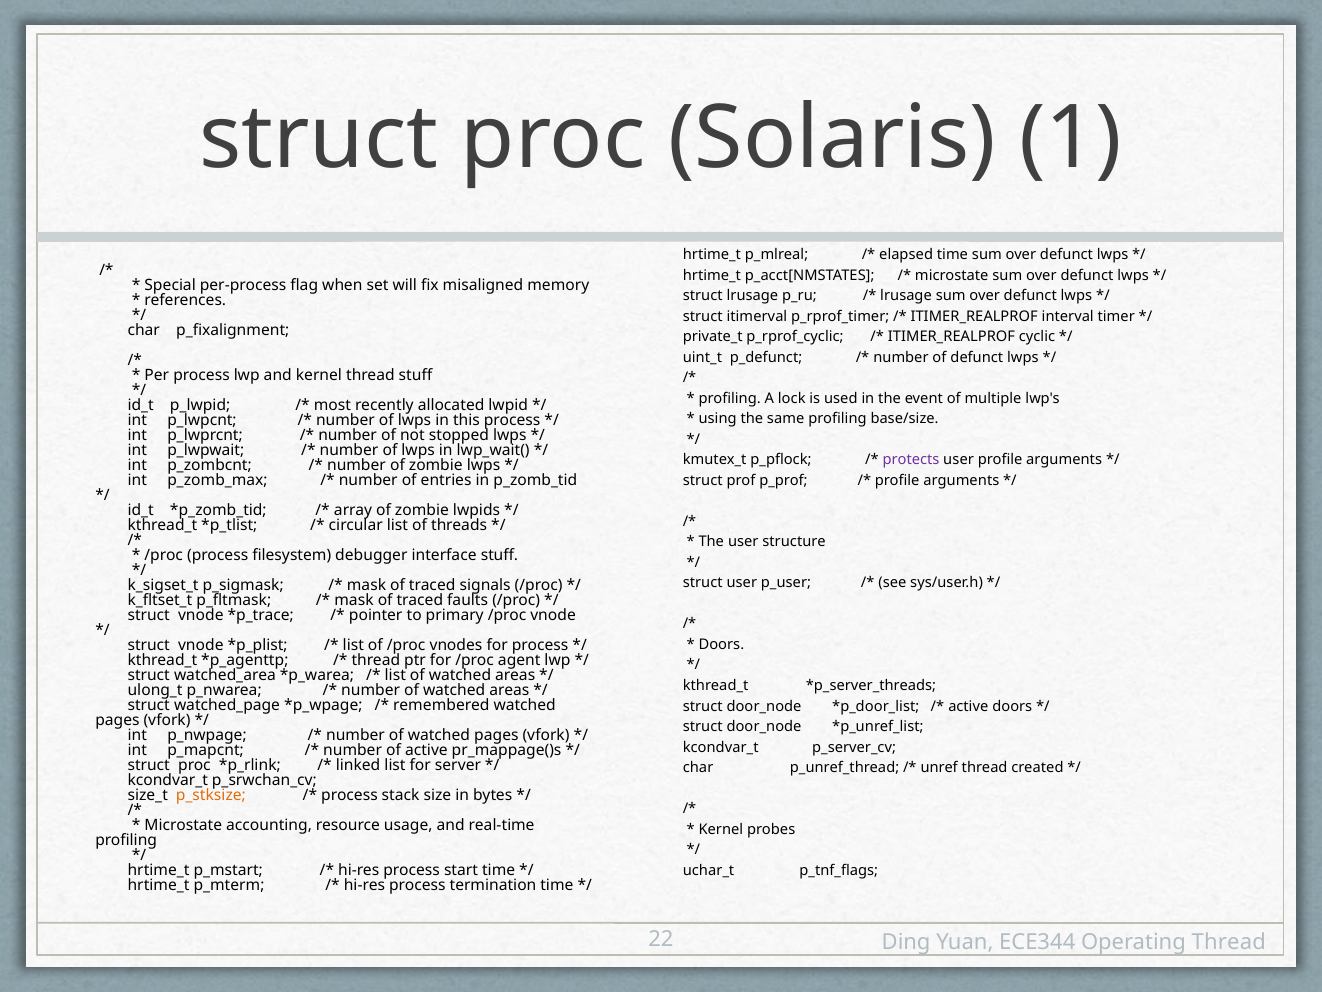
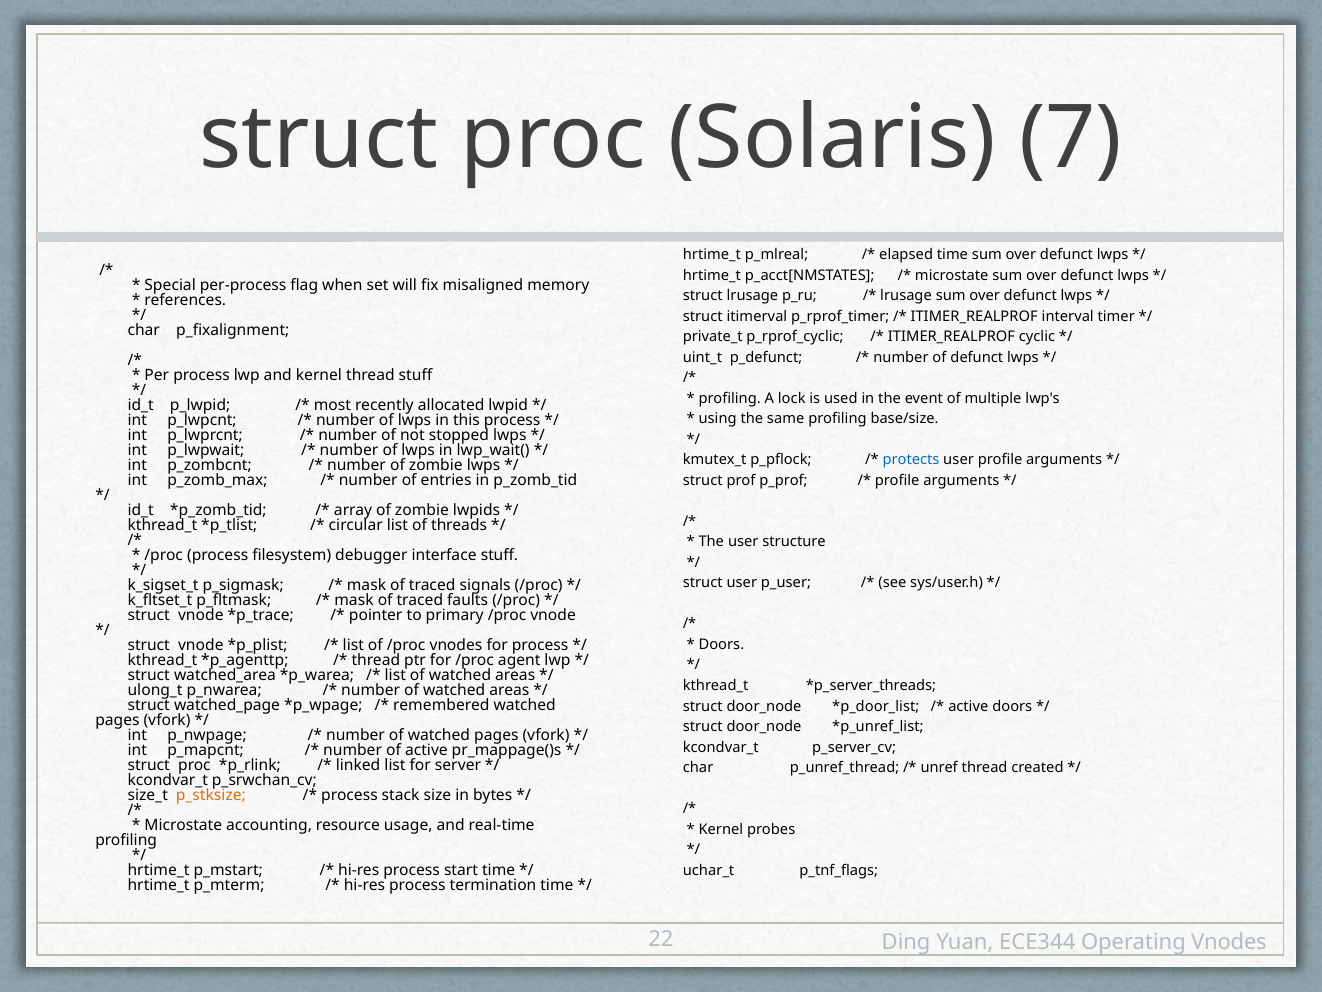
1: 1 -> 7 (1071, 138)
protects colour: purple -> blue (911, 460)
Operating Thread: Thread -> Vnodes (1229, 941)
